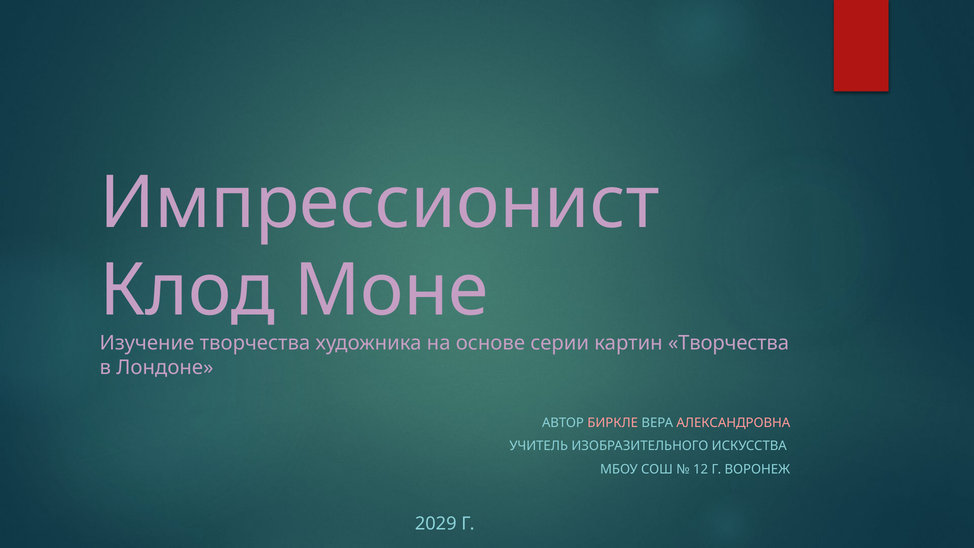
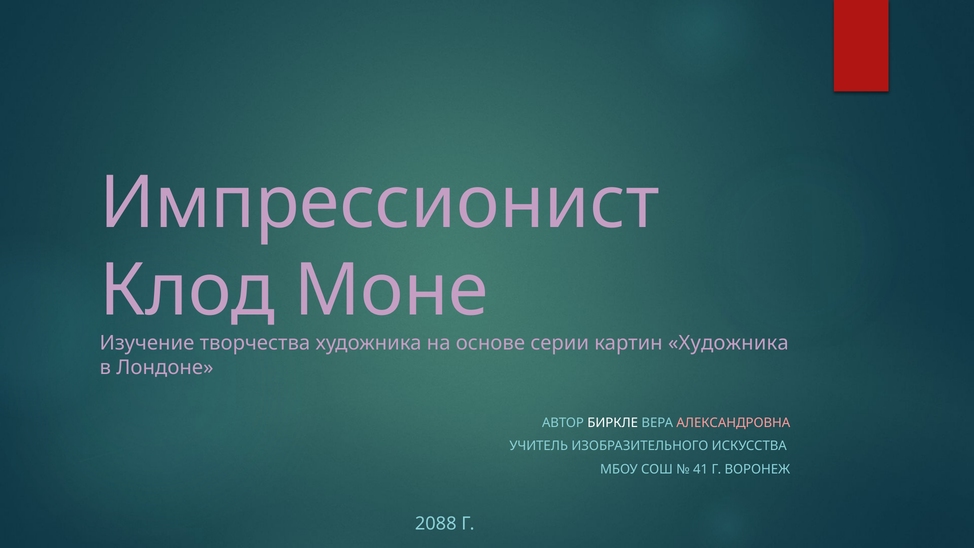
картин Творчества: Творчества -> Художника (728, 343)
БИРКЛЕ colour: pink -> white (613, 423)
12: 12 -> 41 (701, 469)
2029: 2029 -> 2088 (436, 523)
